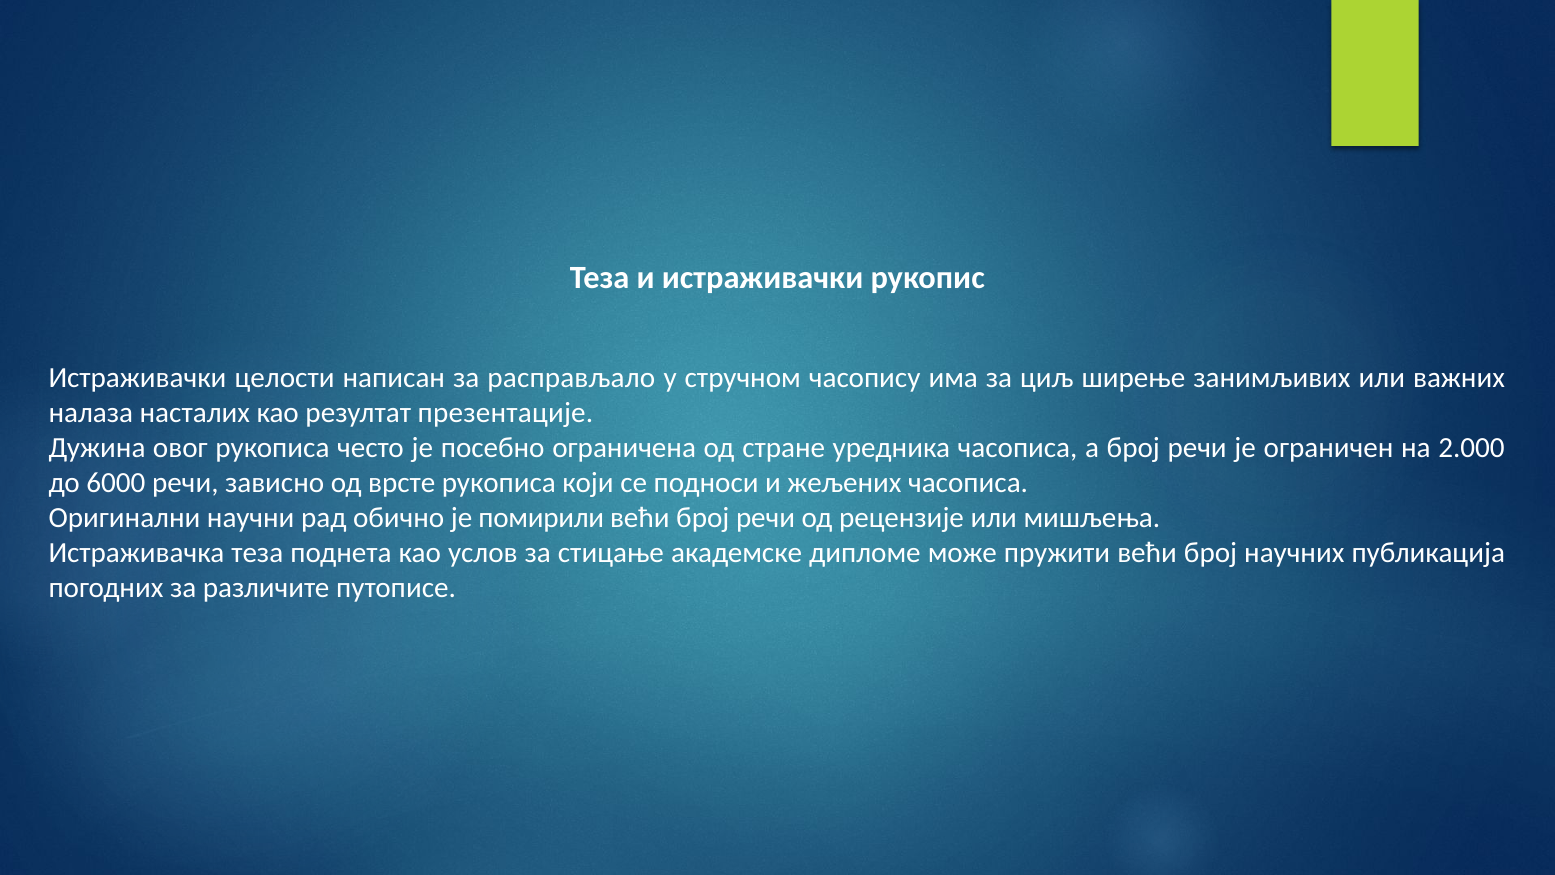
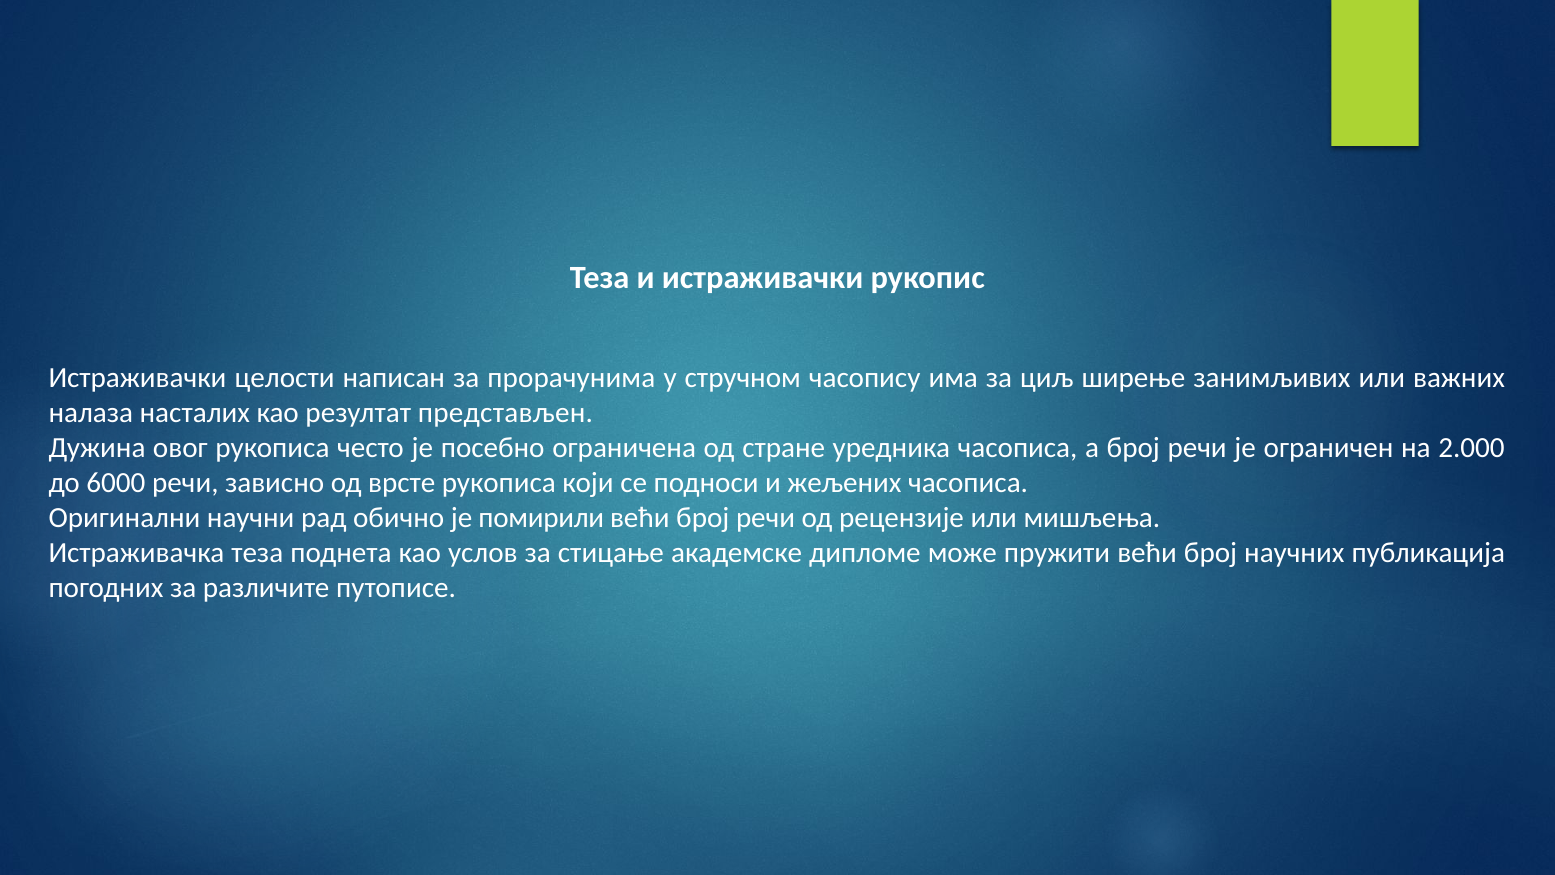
расправљало: расправљало -> прорачунима (571, 378)
презентације: презентације -> представљен (505, 413)
